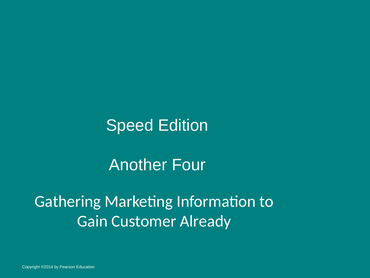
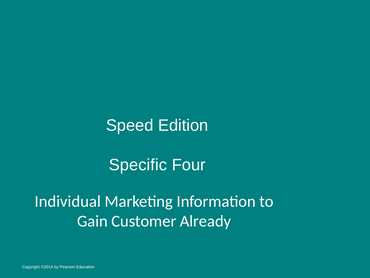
Another: Another -> Specific (138, 165)
Gathering: Gathering -> Individual (68, 201)
